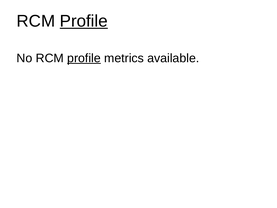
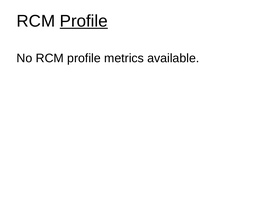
profile underline: present -> none (84, 58)
